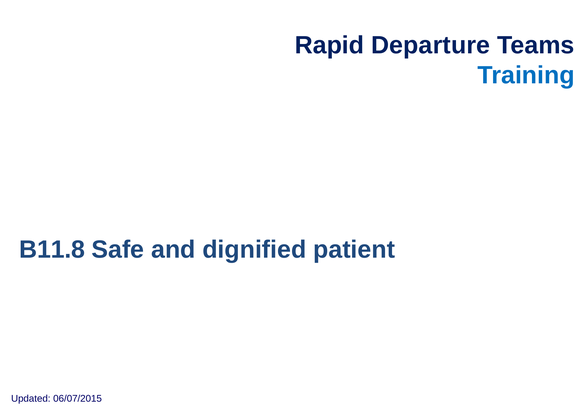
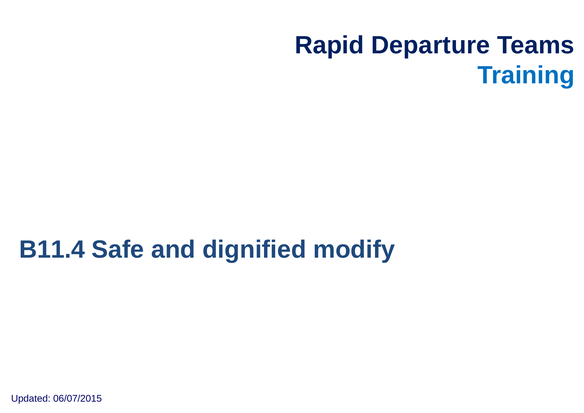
B11.8: B11.8 -> B11.4 (52, 249)
patient: patient -> modify (354, 249)
